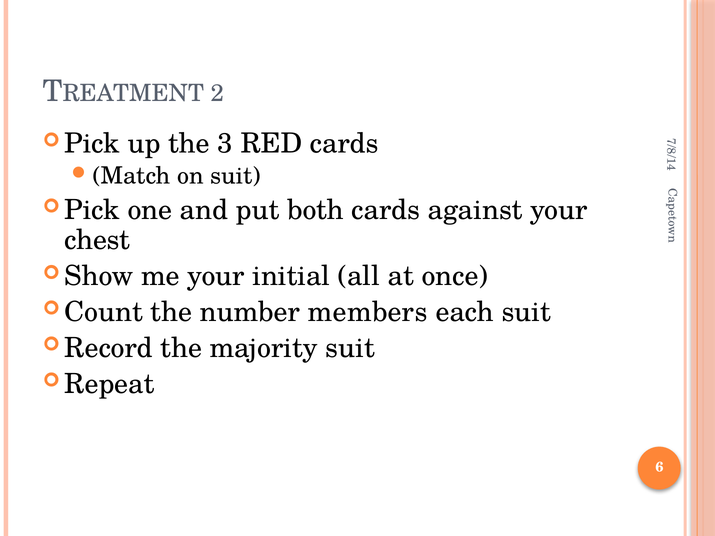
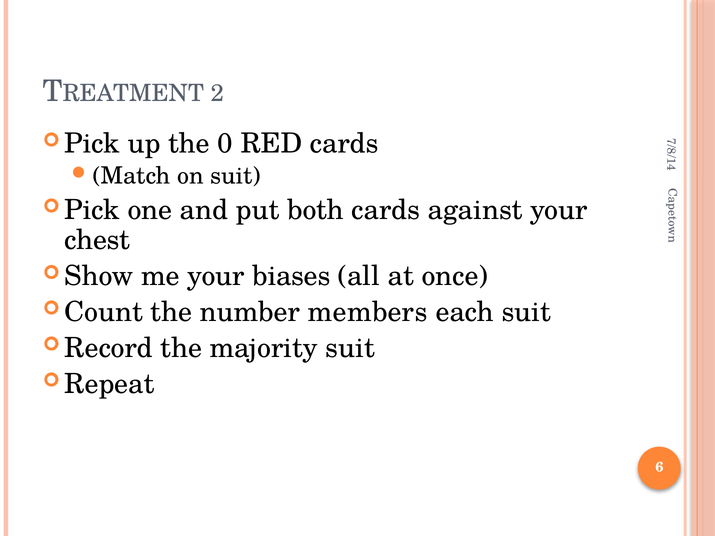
3: 3 -> 0 (225, 144)
initial: initial -> biases (291, 276)
